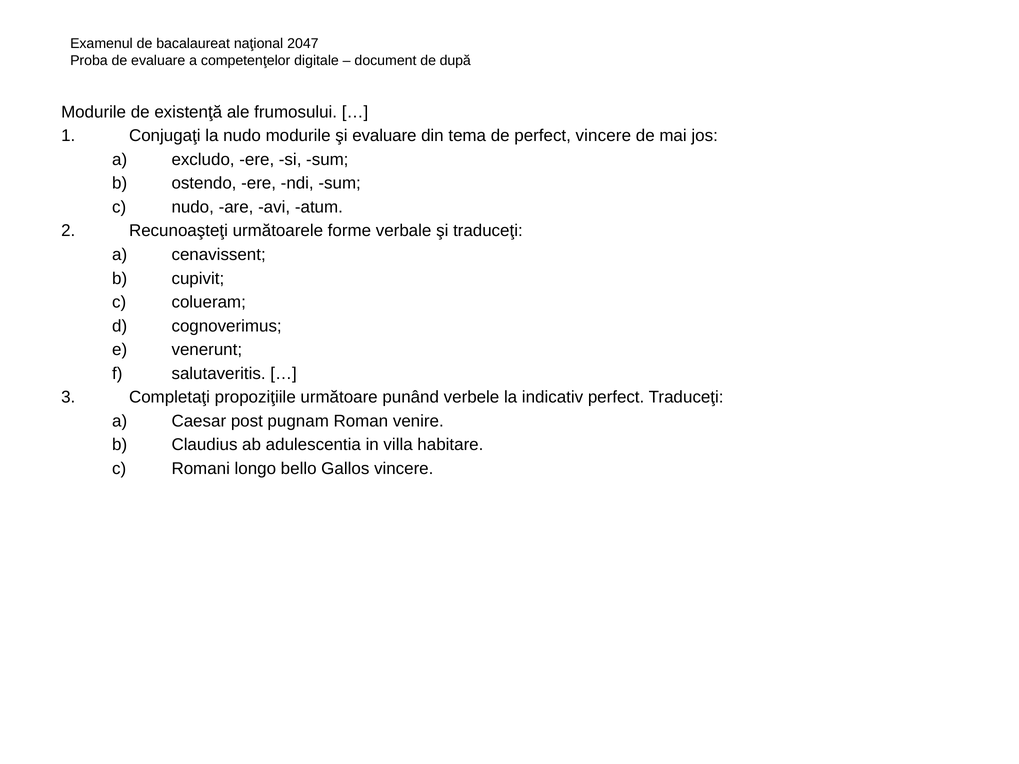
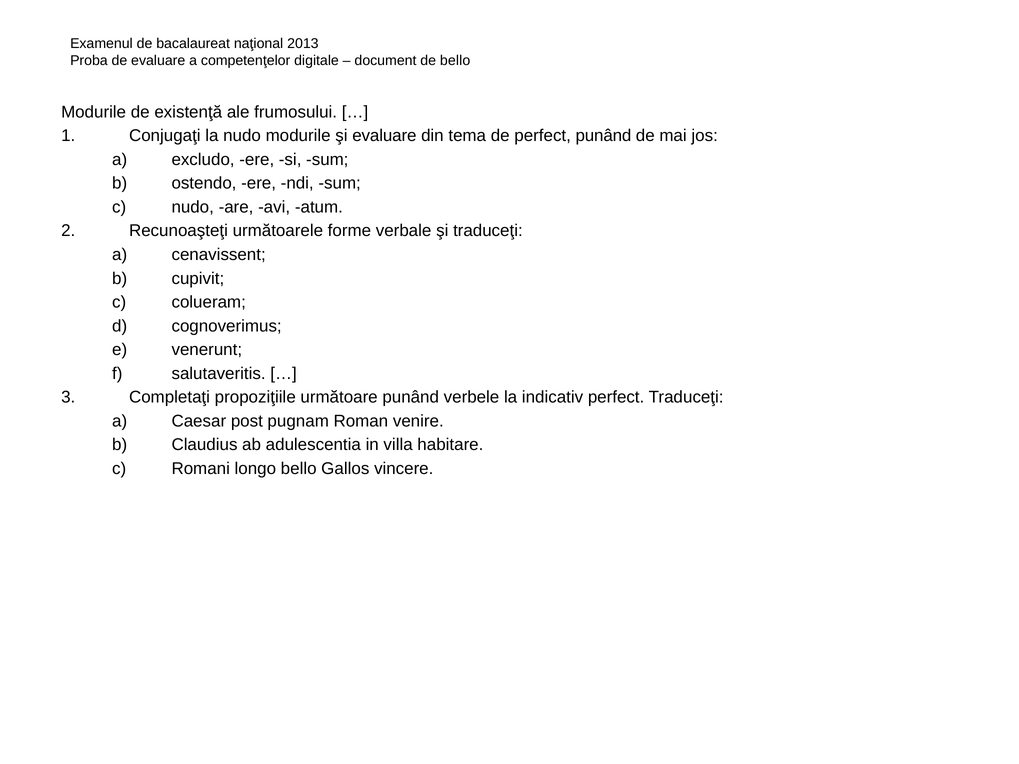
2047: 2047 -> 2013 (303, 43)
de după: după -> bello (455, 60)
perfect vincere: vincere -> punând (603, 136)
